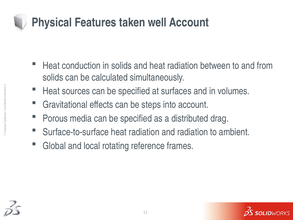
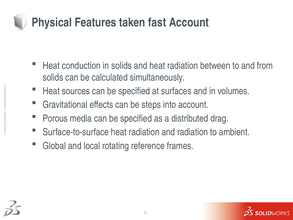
well: well -> fast (157, 23)
